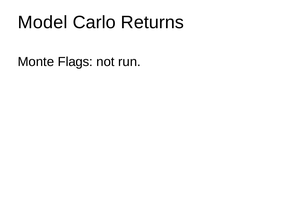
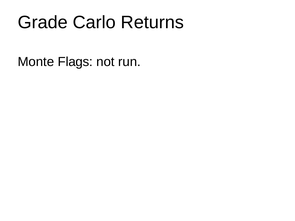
Model: Model -> Grade (43, 22)
